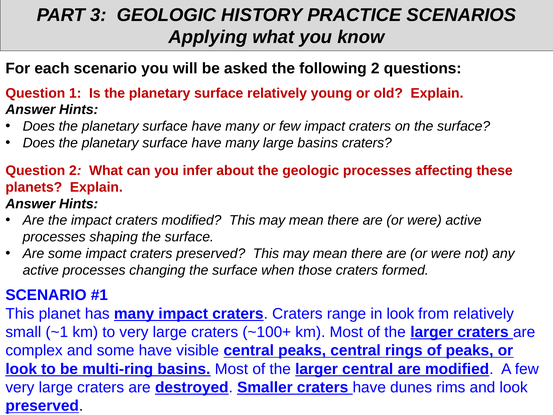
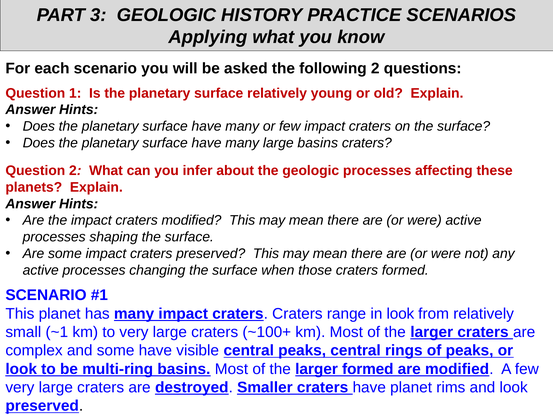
larger central: central -> formed (368, 369)
have dunes: dunes -> planet (411, 387)
